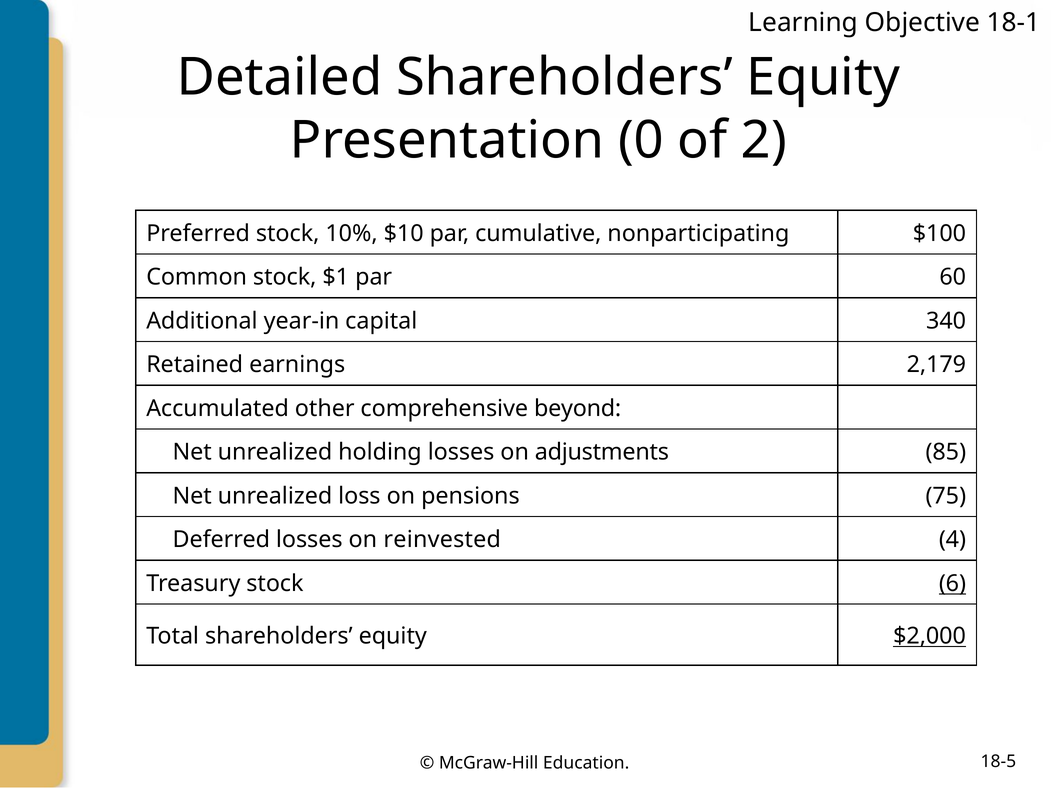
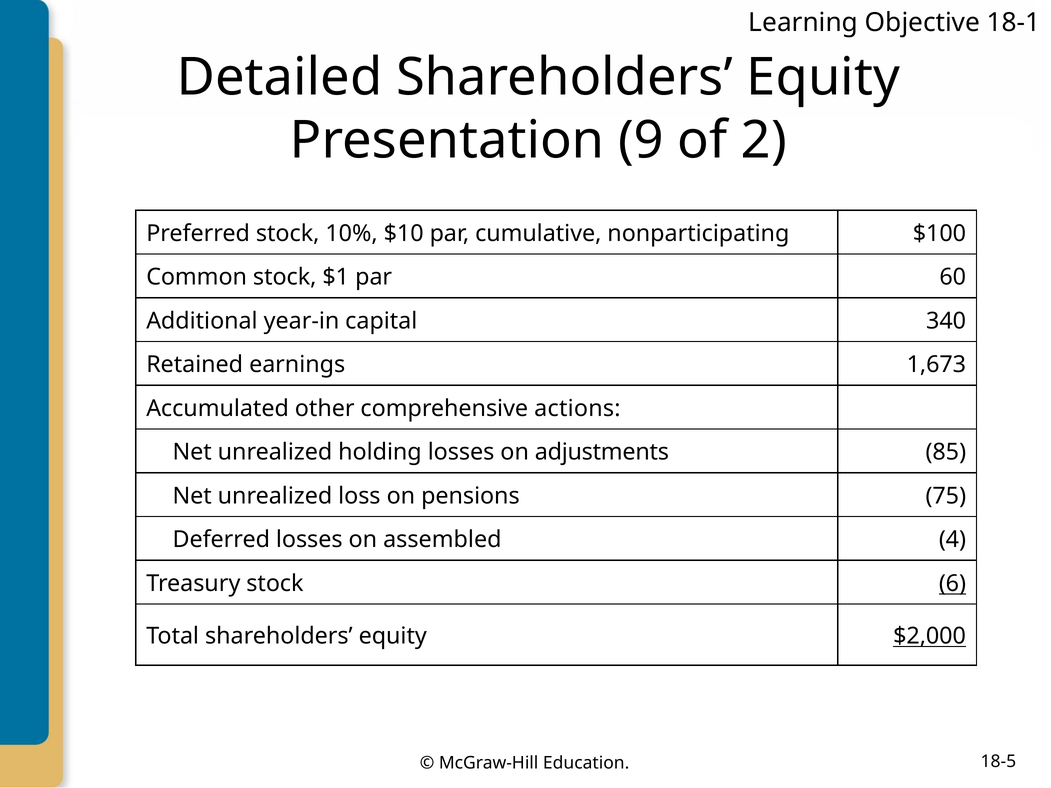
0: 0 -> 9 (641, 140)
2,179: 2,179 -> 1,673 (936, 365)
beyond: beyond -> actions (577, 409)
reinvested: reinvested -> assembled (442, 540)
